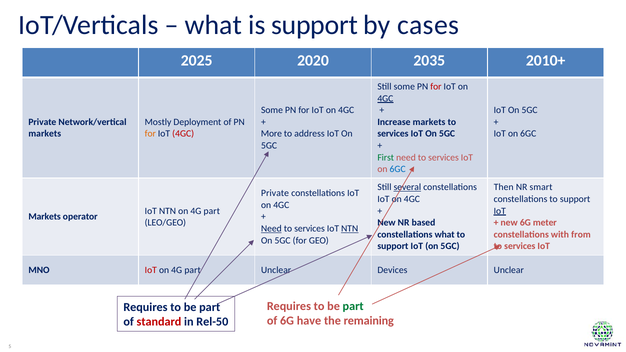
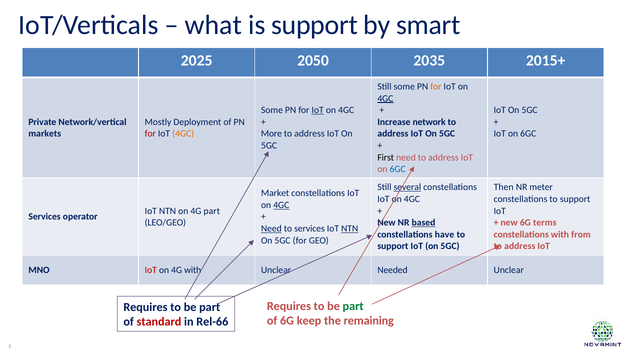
cases: cases -> smart (428, 25)
2020: 2020 -> 2050 (313, 61)
2010+: 2010+ -> 2015+ (546, 61)
for colour: red -> orange (436, 87)
IoT underline: none -> present (318, 110)
Increase markets: markets -> network (429, 122)
for colour: orange -> red (150, 134)
4GC colour: red -> orange (183, 134)
services: services -> address (393, 134)
First colour: green -> black (386, 157)
services: services -> address (443, 157)
smart: smart -> meter (541, 187)
Private: Private -> Market (275, 193)
4GC underline: none -> present (281, 205)
IoT underline: present -> none (500, 211)
Markets: Markets -> Services (45, 217)
based underline: none -> present (423, 223)
meter: meter -> terms (545, 223)
constellations what: what -> have (445, 235)
services: services -> address (520, 246)
part: part -> with (193, 270)
Devices: Devices -> Needed (392, 270)
have: have -> keep (309, 321)
Rel-50: Rel-50 -> Rel-66 (212, 322)
